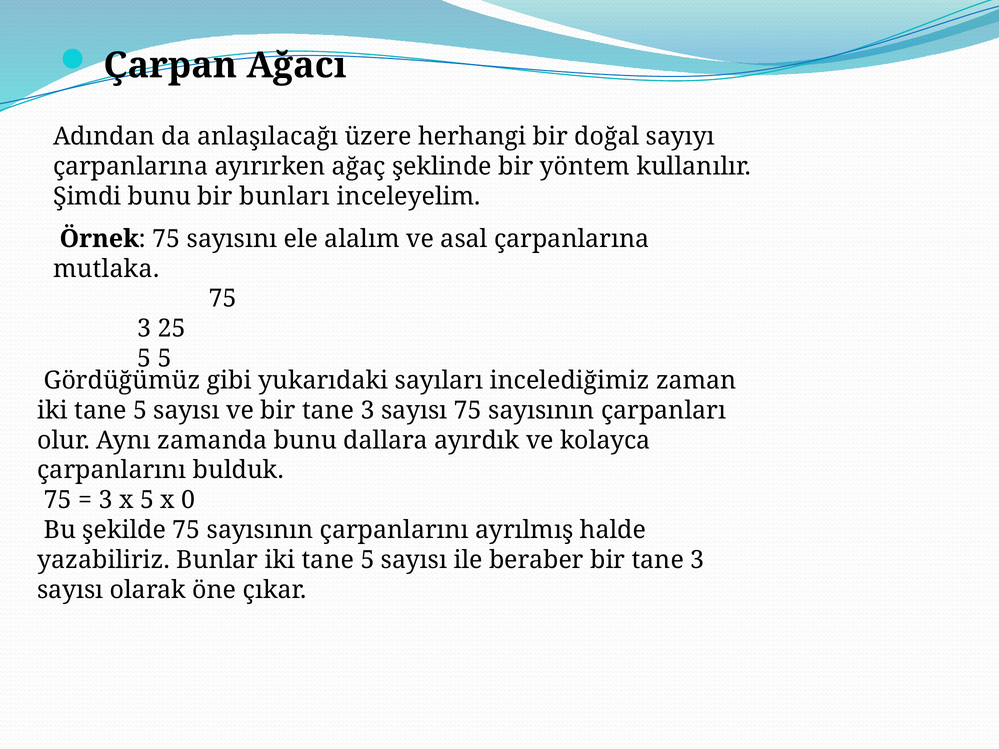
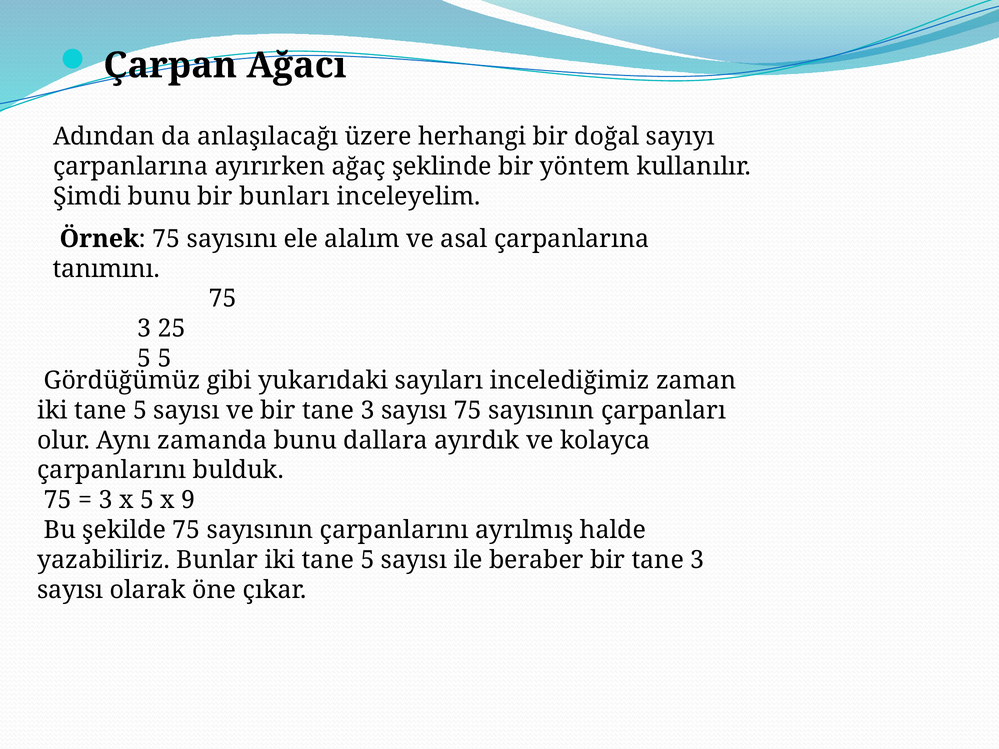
mutlaka: mutlaka -> tanımını (106, 269)
0: 0 -> 9 (188, 500)
